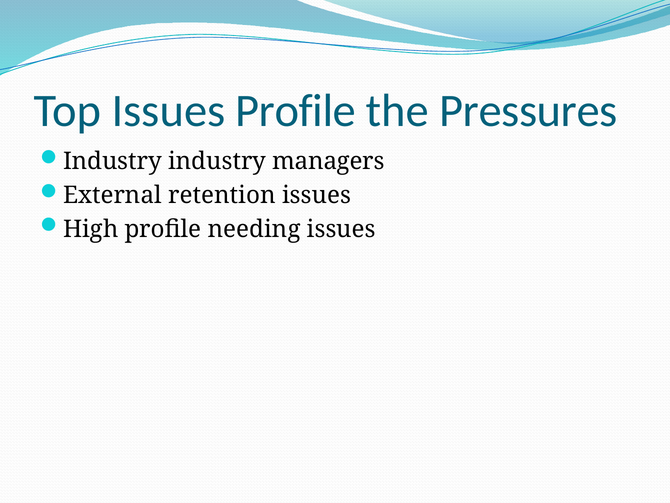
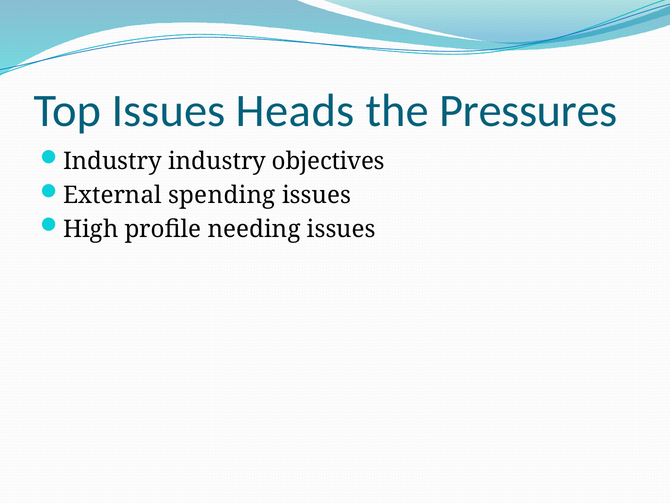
Issues Profile: Profile -> Heads (295, 111)
managers: managers -> objectives (328, 161)
retention: retention -> spending (222, 195)
